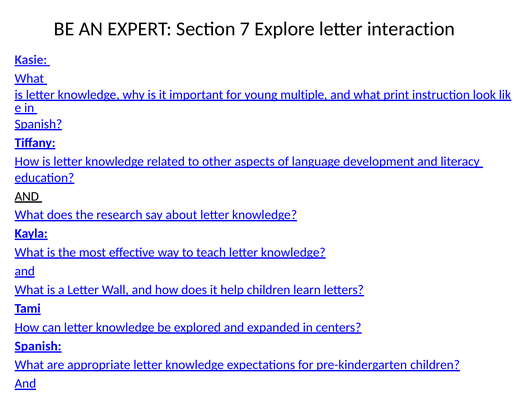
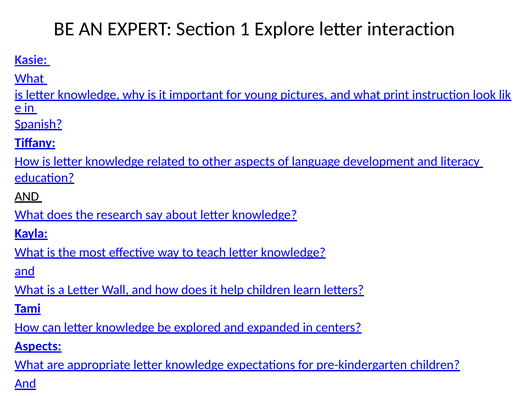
7: 7 -> 1 (245, 29)
multiple: multiple -> pictures (304, 95)
Spanish: Spanish -> Aspects (38, 347)
